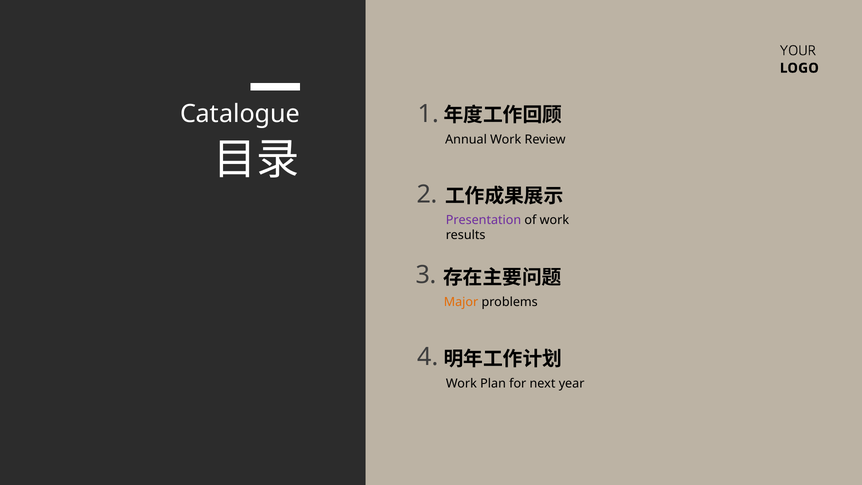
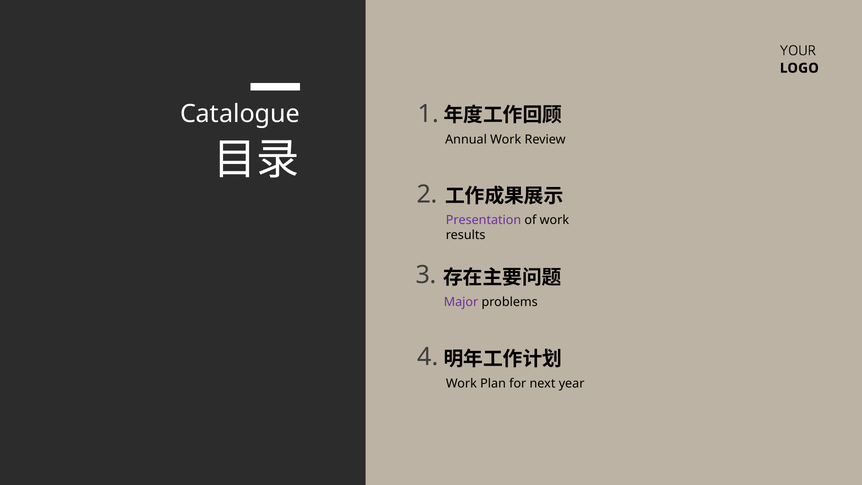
Major colour: orange -> purple (461, 302)
